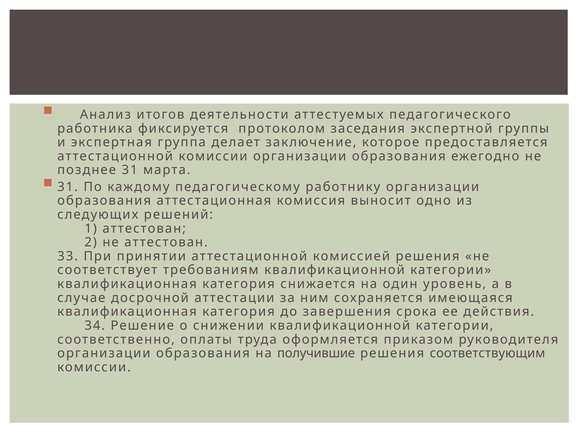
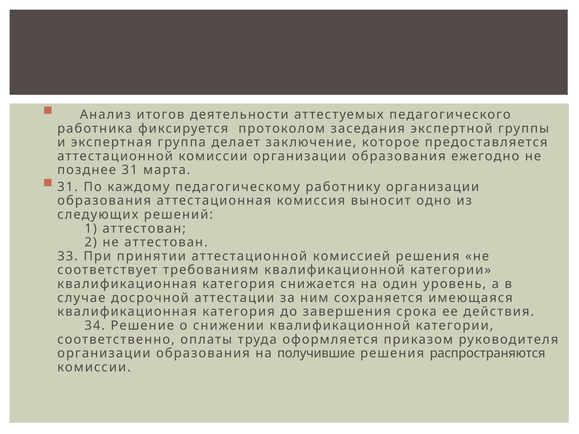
соответствующим: соответствующим -> распространяются (488, 354)
